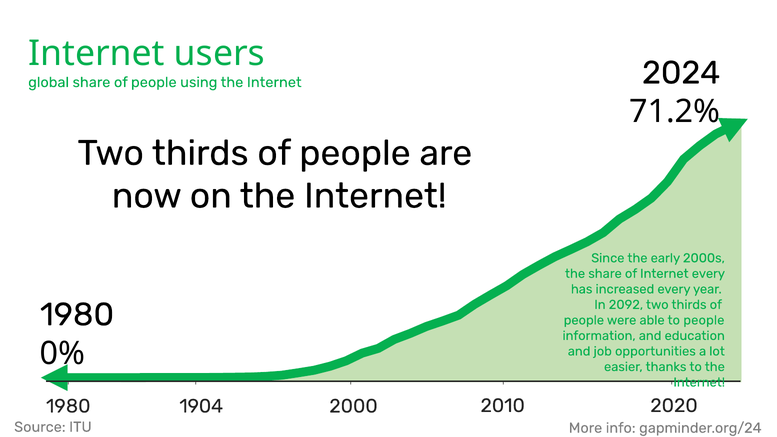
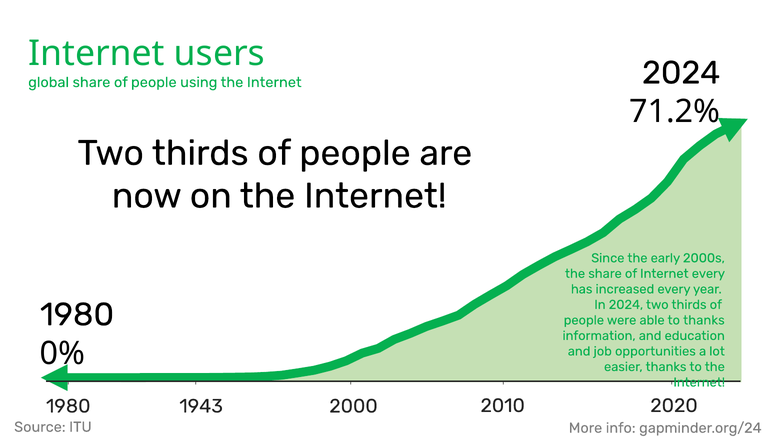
In 2092: 2092 -> 2024 (626, 305)
to people: people -> thanks (704, 320)
1904: 1904 -> 1943 (201, 406)
